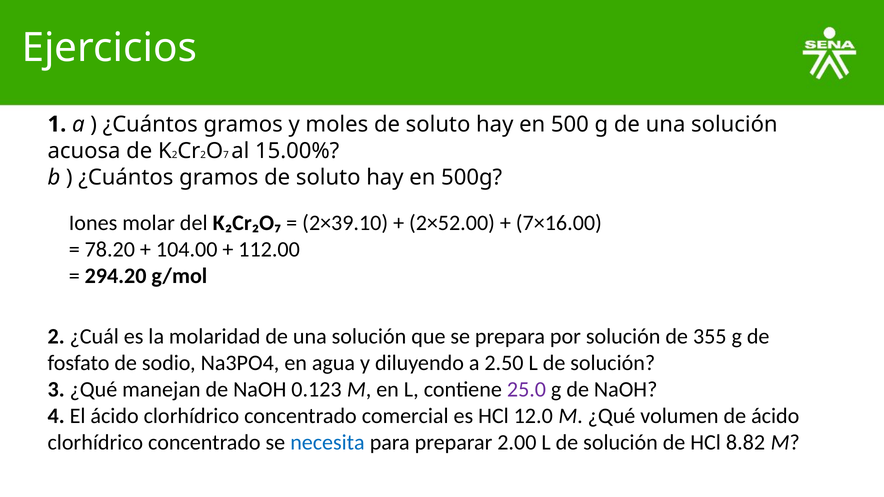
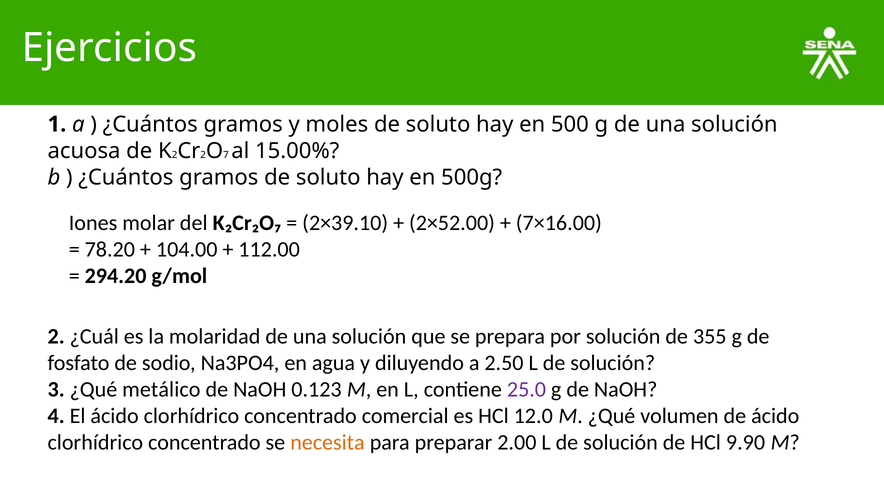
manejan: manejan -> metálico (161, 389)
necesita colour: blue -> orange (327, 443)
8.82: 8.82 -> 9.90 (746, 443)
